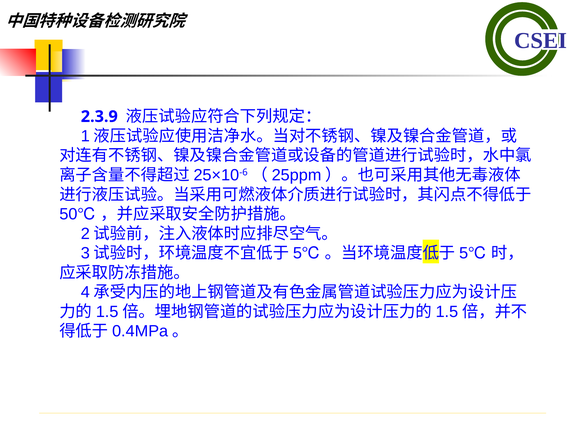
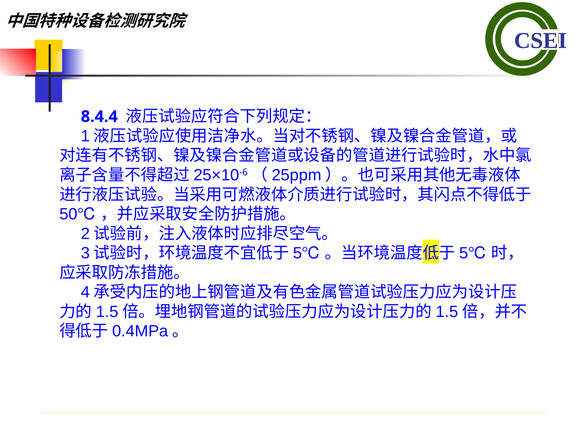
2.3.9: 2.3.9 -> 8.4.4 (99, 116)
